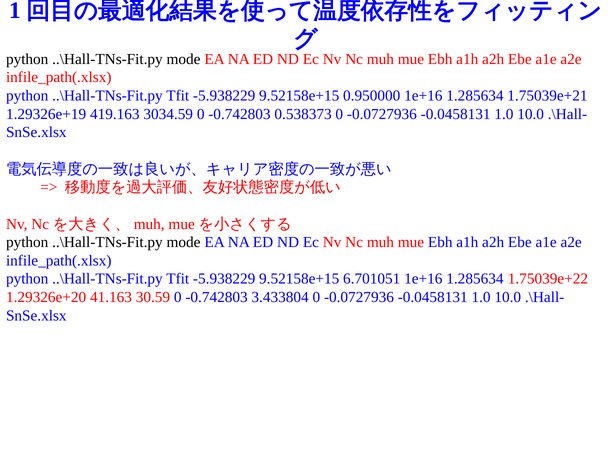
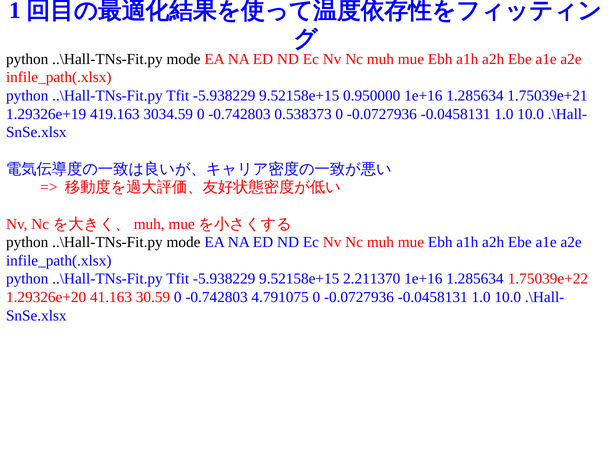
6.701051: 6.701051 -> 2.211370 (372, 279)
3.433804: 3.433804 -> 4.791075 (280, 297)
